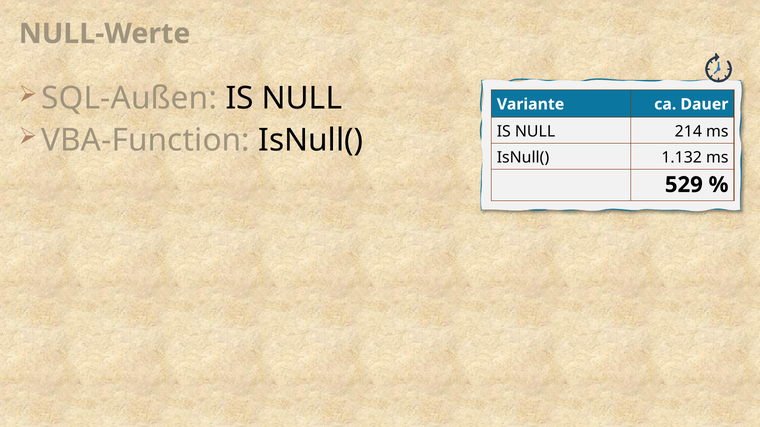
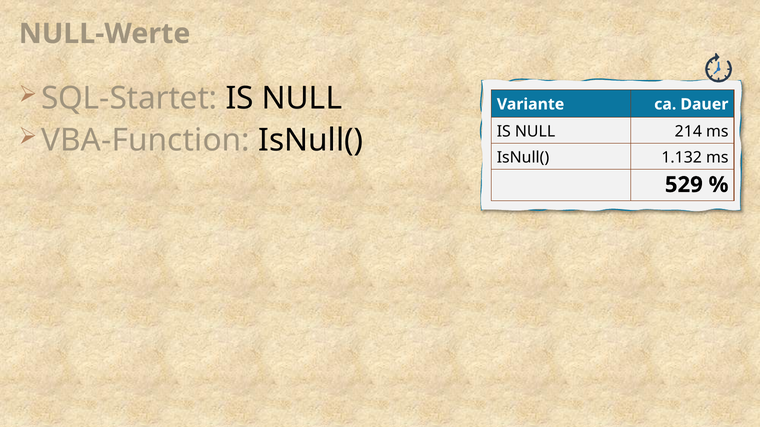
SQL-Außen: SQL-Außen -> SQL-Startet (129, 98)
